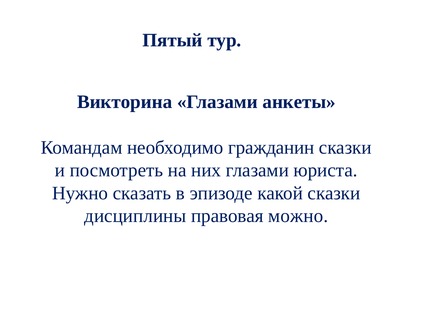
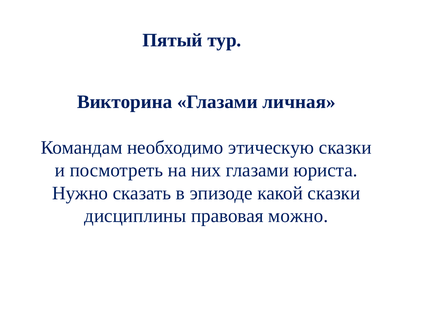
анкеты: анкеты -> личная (299, 102)
гражданин: гражданин -> этическую (271, 147)
